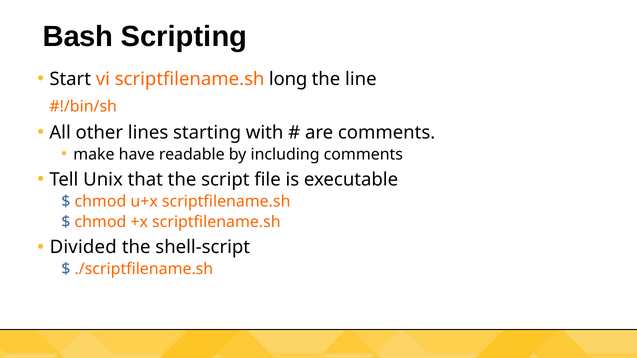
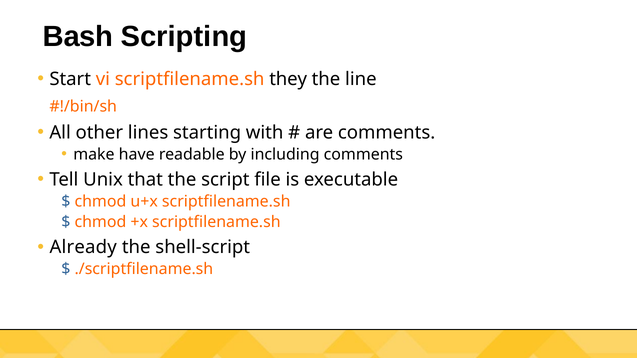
long: long -> they (288, 79)
Divided: Divided -> Already (83, 247)
